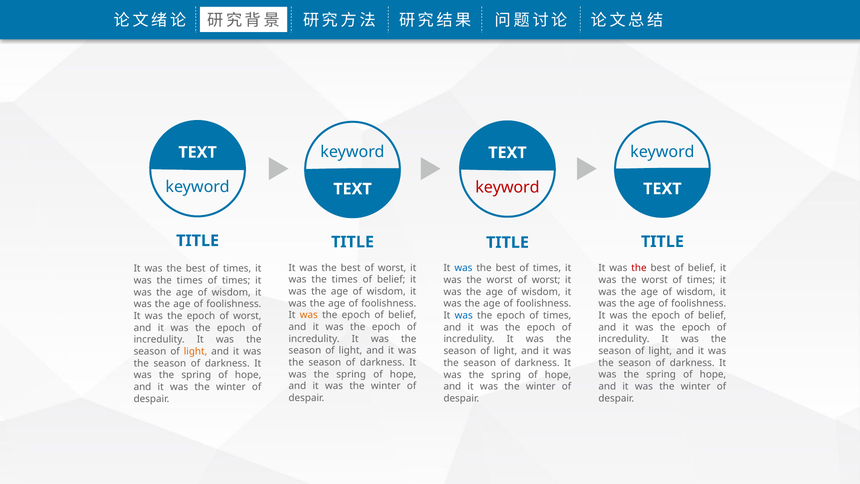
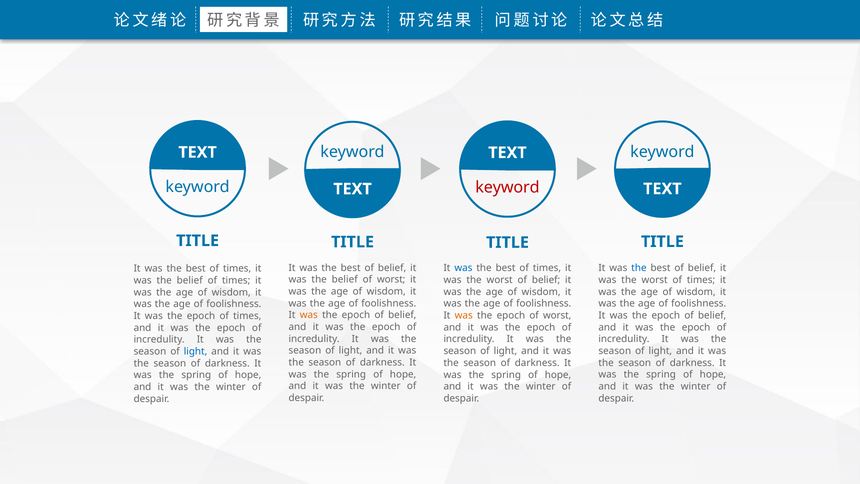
worst: worst -> belief (392, 268)
the colour: red -> blue (639, 268)
times: times -> belief (345, 279)
belief: belief -> worst (391, 279)
worst of worst: worst -> belief (546, 280)
times: times -> belief (190, 280)
was colour: blue -> orange (464, 315)
epoch of times: times -> worst (557, 315)
epoch of worst: worst -> times (247, 316)
light colour: orange -> blue (196, 351)
